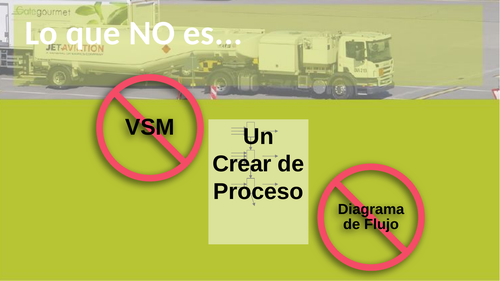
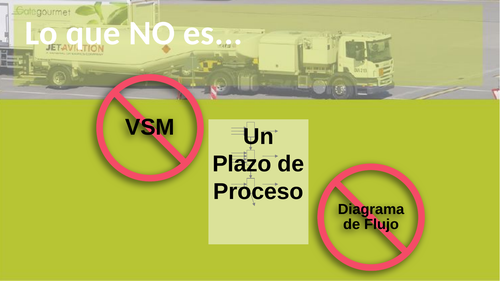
Crear: Crear -> Plazo (242, 164)
